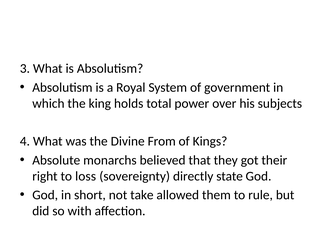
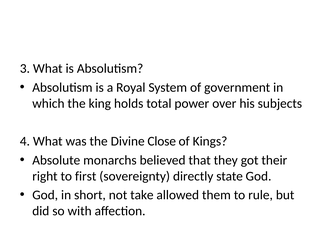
From: From -> Close (162, 141)
loss: loss -> first (86, 176)
